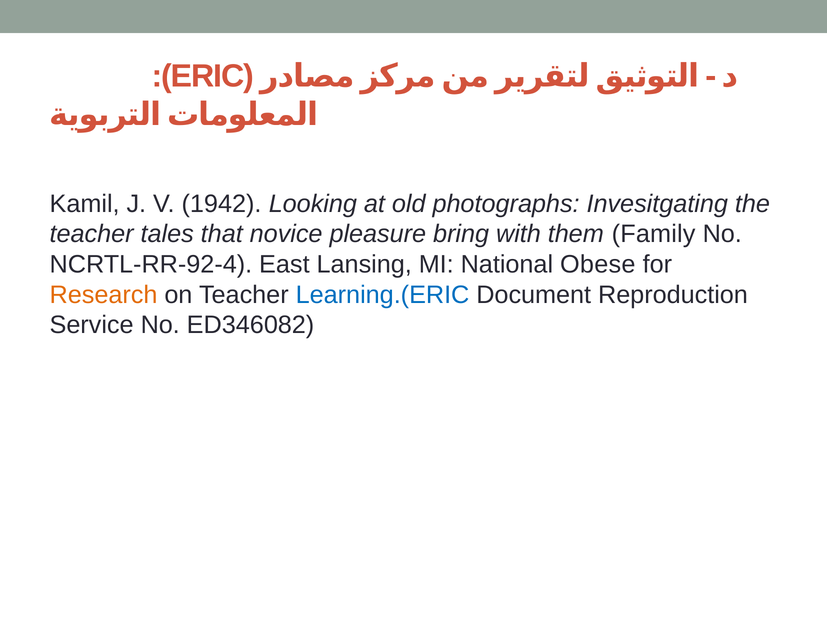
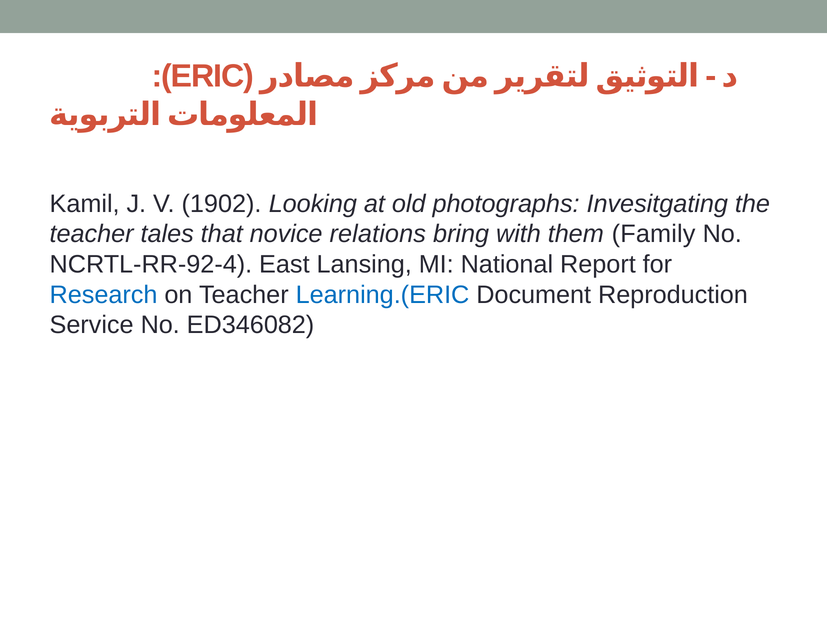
1942: 1942 -> 1902 (222, 204)
pleasure: pleasure -> relations (378, 234)
Obese: Obese -> Report (598, 265)
Research colour: orange -> blue (104, 295)
